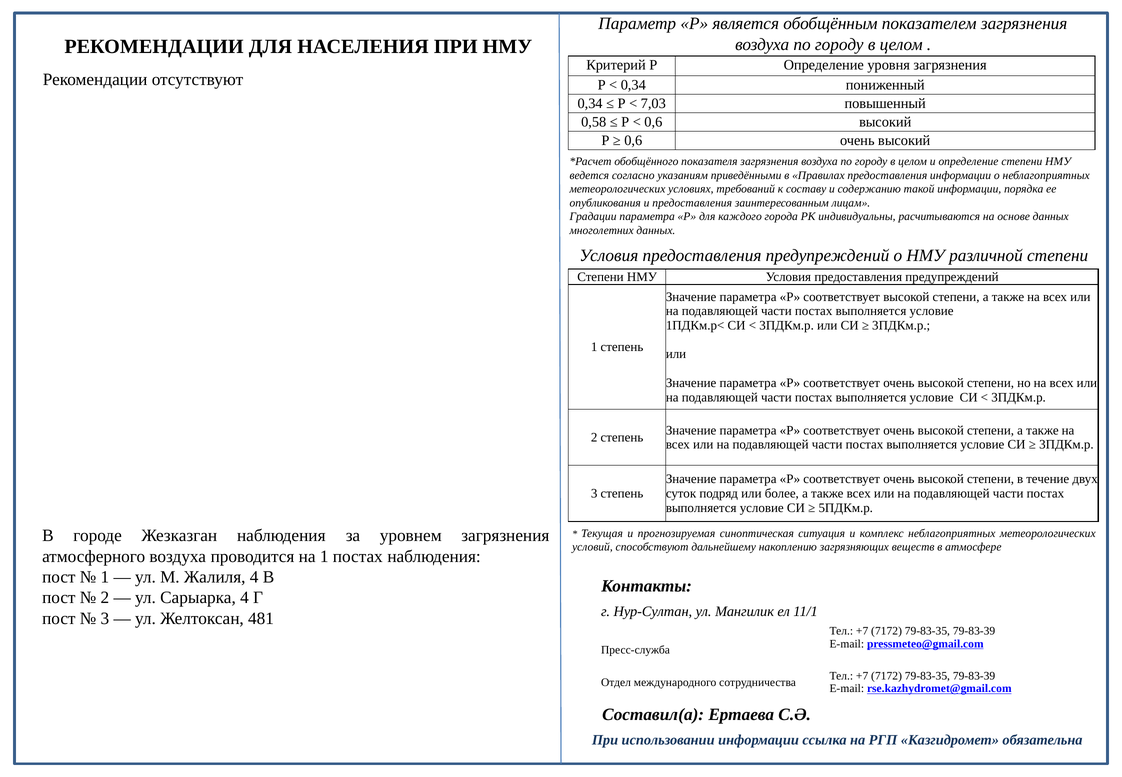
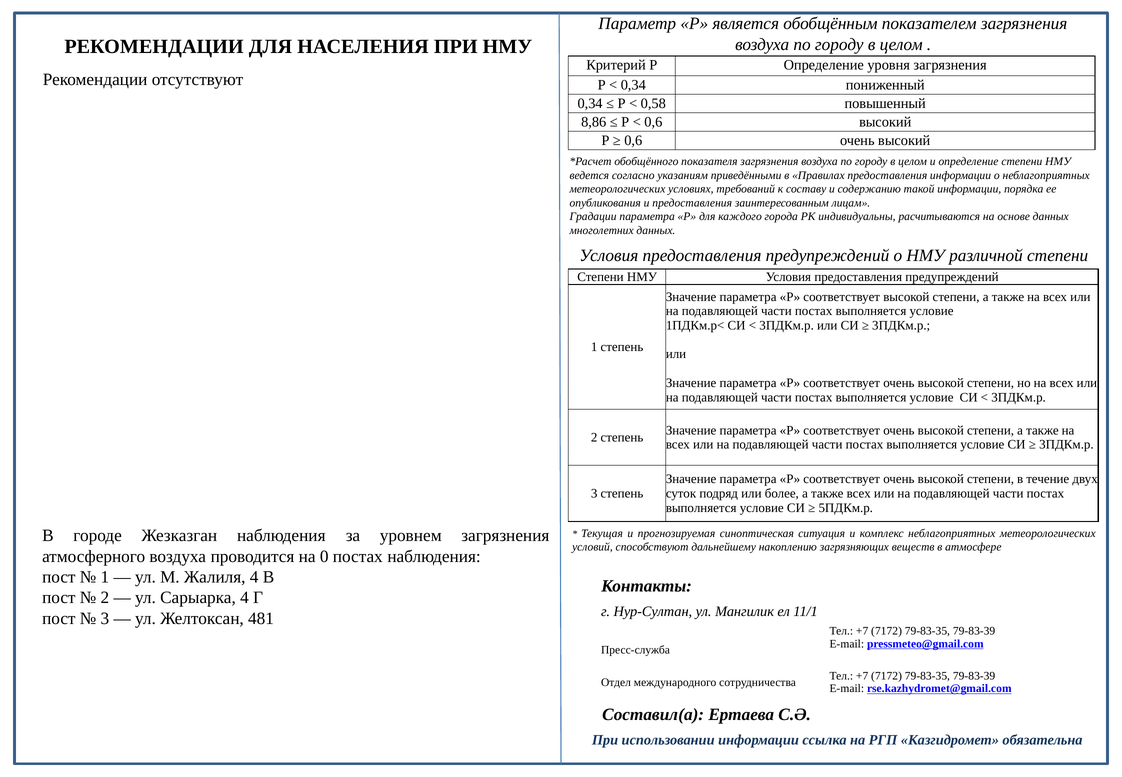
7,03: 7,03 -> 0,58 (653, 103)
0,58: 0,58 -> 8,86 (594, 122)
на 1: 1 -> 0 (324, 556)
